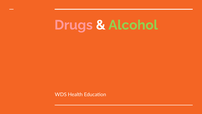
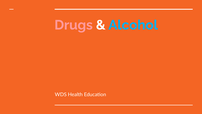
Alcohol colour: light green -> light blue (133, 25)
